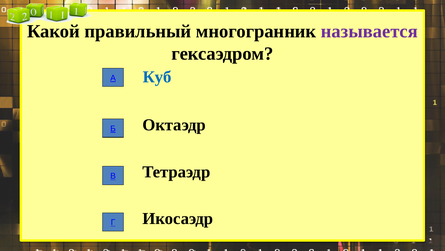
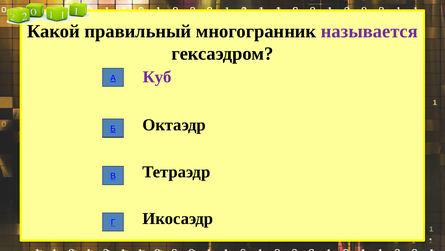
Куб colour: blue -> purple (157, 77)
